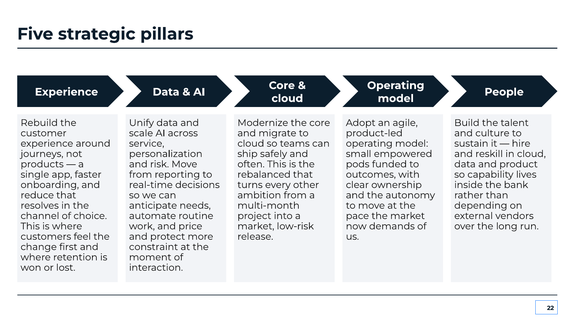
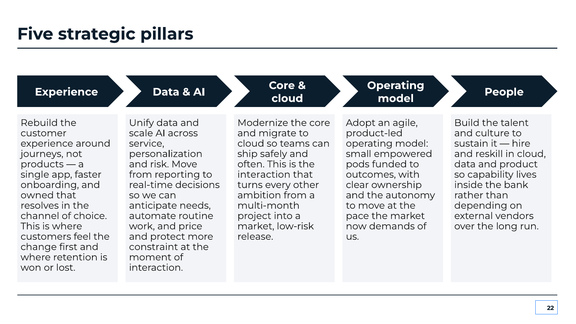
rebalanced: rebalanced -> interaction (264, 175)
reduce: reduce -> owned (37, 195)
